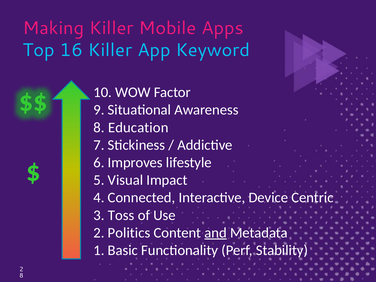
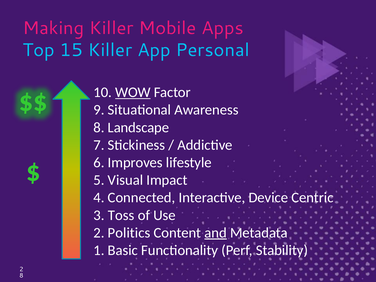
16: 16 -> 15 (71, 50)
Keyword: Keyword -> Personal (213, 50)
WOW underline: none -> present (133, 92)
Education: Education -> Landscape (138, 127)
